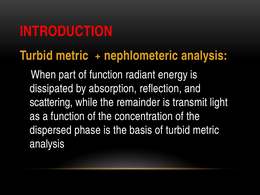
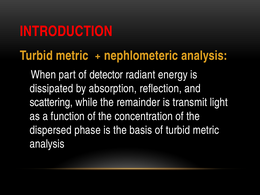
of function: function -> detector (106, 75)
